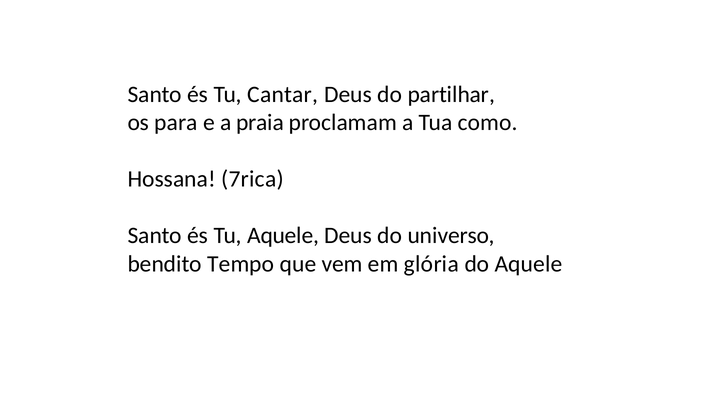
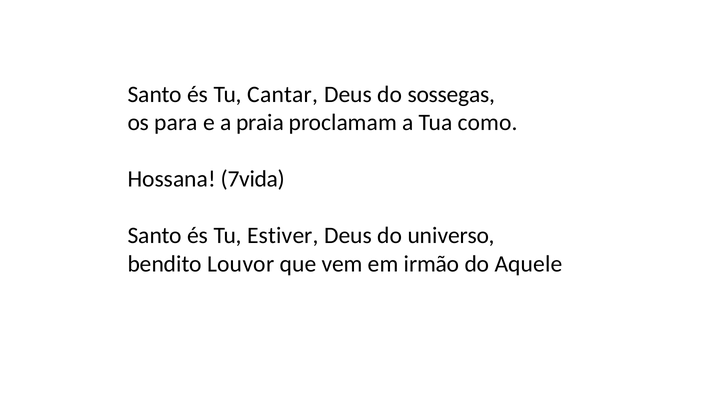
partilhar: partilhar -> sossegas (451, 94)
7rica: 7rica -> 7vida (253, 179)
Tu Aquele: Aquele -> Estiver (283, 236)
Tempo: Tempo -> Louvor (241, 264)
glória: glória -> irmão (432, 264)
